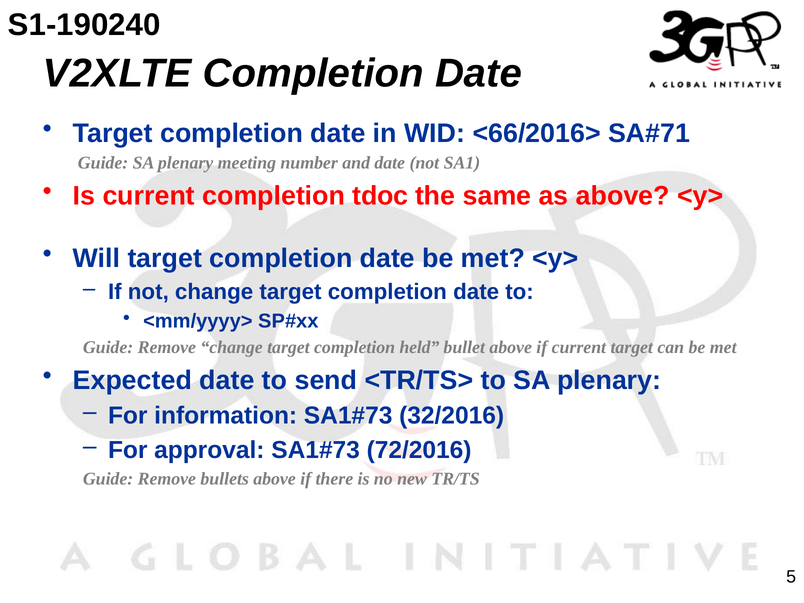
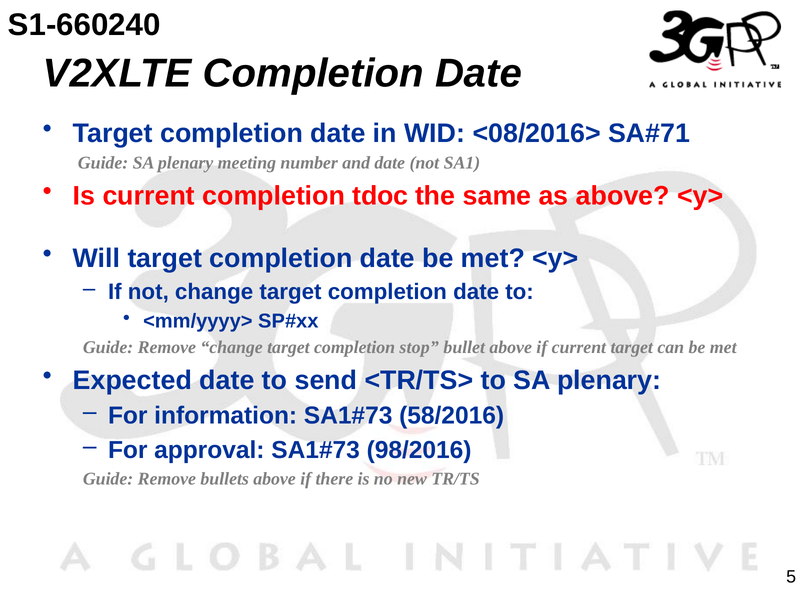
S1-190240: S1-190240 -> S1-660240 (84, 25)
<66/2016>: <66/2016> -> <08/2016> (537, 133)
held: held -> stop (419, 348)
32/2016: 32/2016 -> 58/2016 (452, 416)
72/2016: 72/2016 -> 98/2016 (419, 450)
